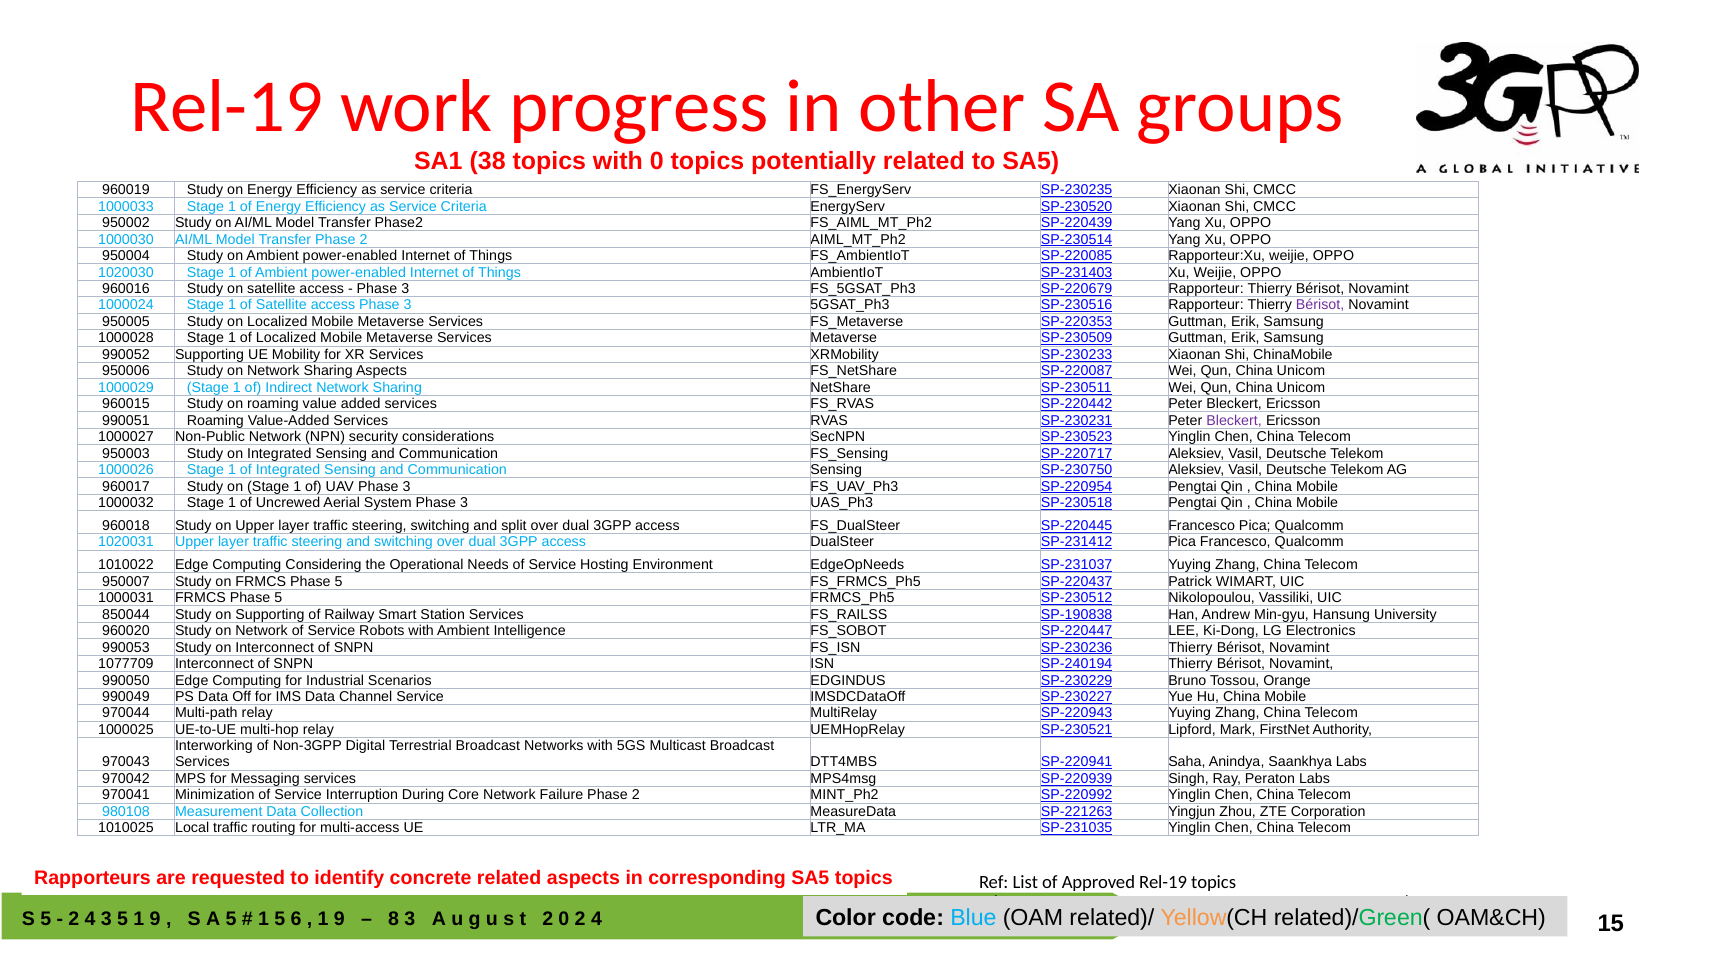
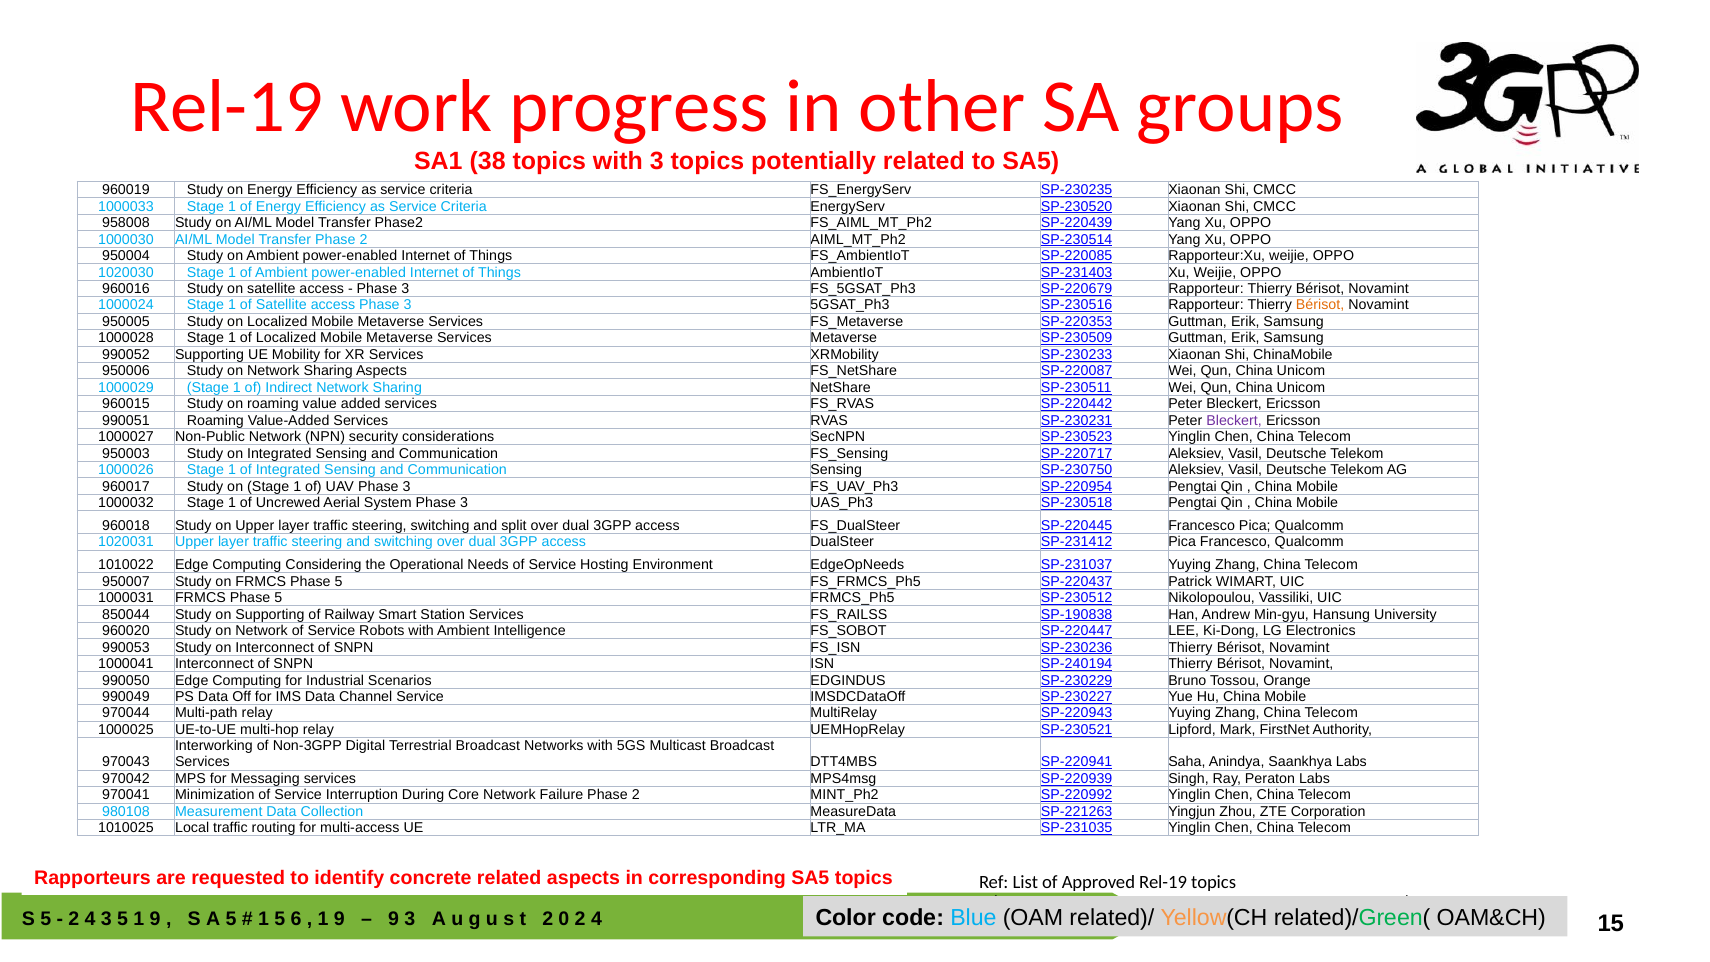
with 0: 0 -> 3 (657, 161)
950002: 950002 -> 958008 (126, 223)
Bérisot colour: purple -> orange (1320, 305)
1077709: 1077709 -> 1000041 (126, 664)
8: 8 -> 9 (394, 918)
